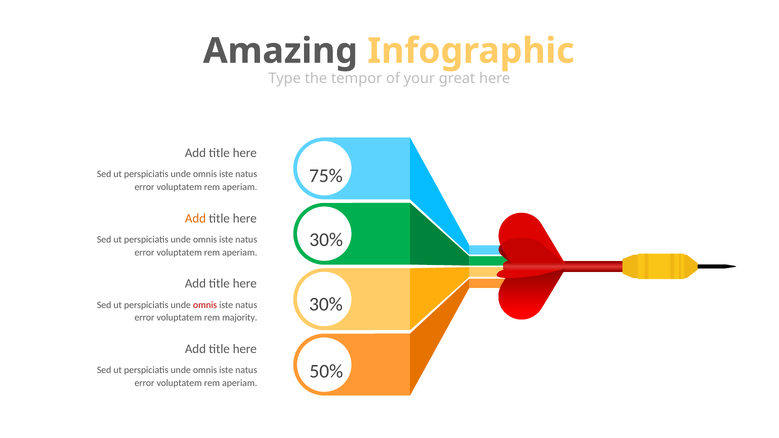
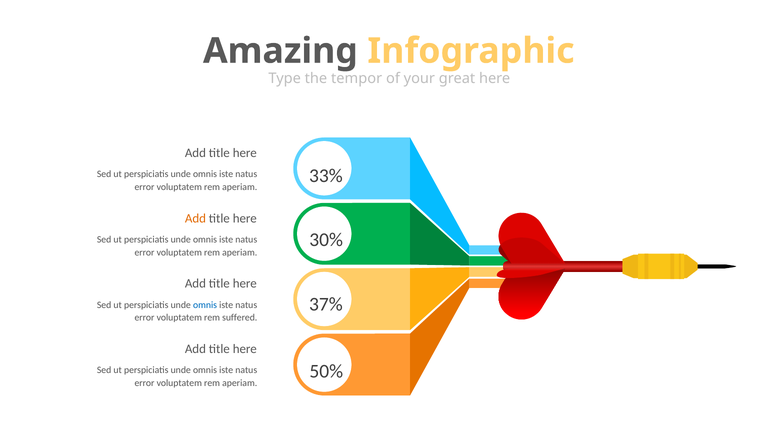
75%: 75% -> 33% (326, 176)
30%: 30% -> 37% (326, 305)
omnis colour: red -> blue (205, 305)
majority: majority -> suffered (240, 318)
